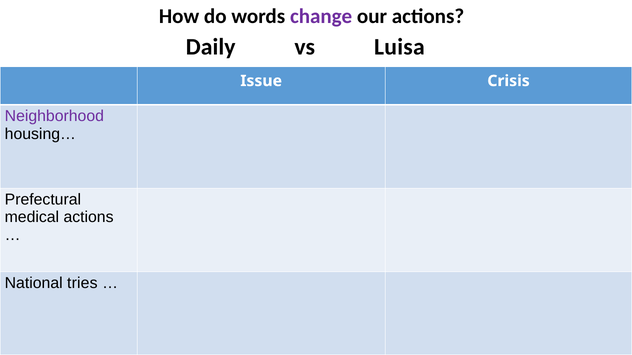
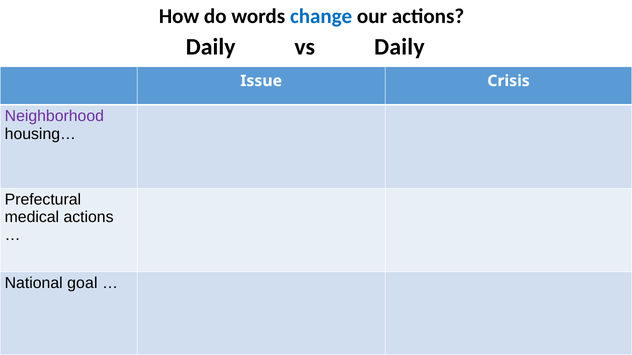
change colour: purple -> blue (321, 16)
vs Luisa: Luisa -> Daily (399, 47)
tries: tries -> goal (82, 283)
